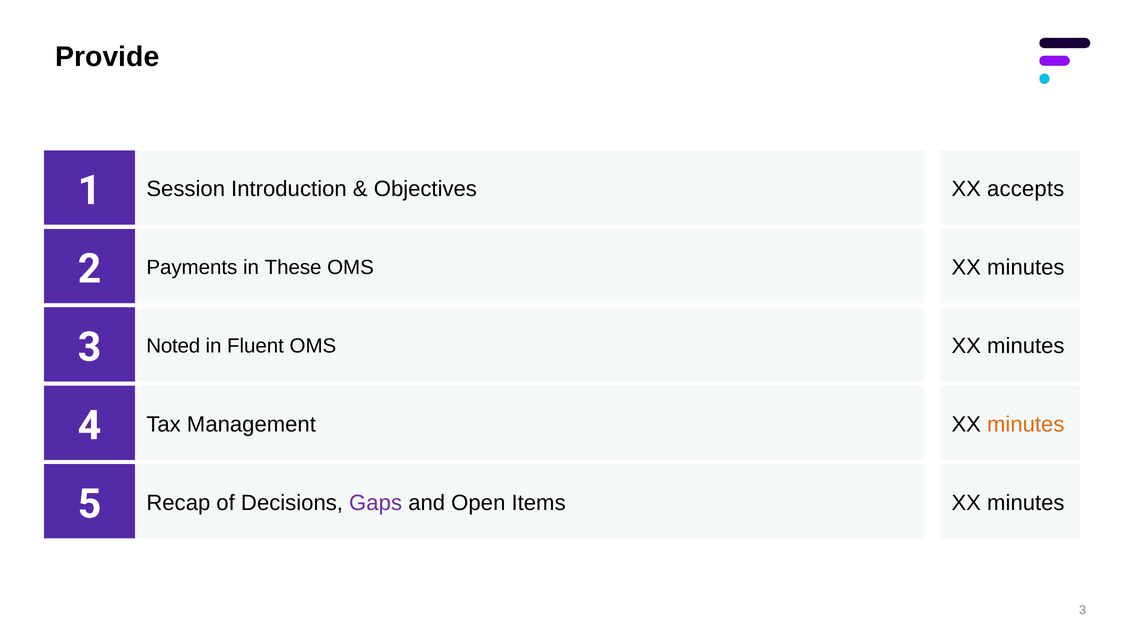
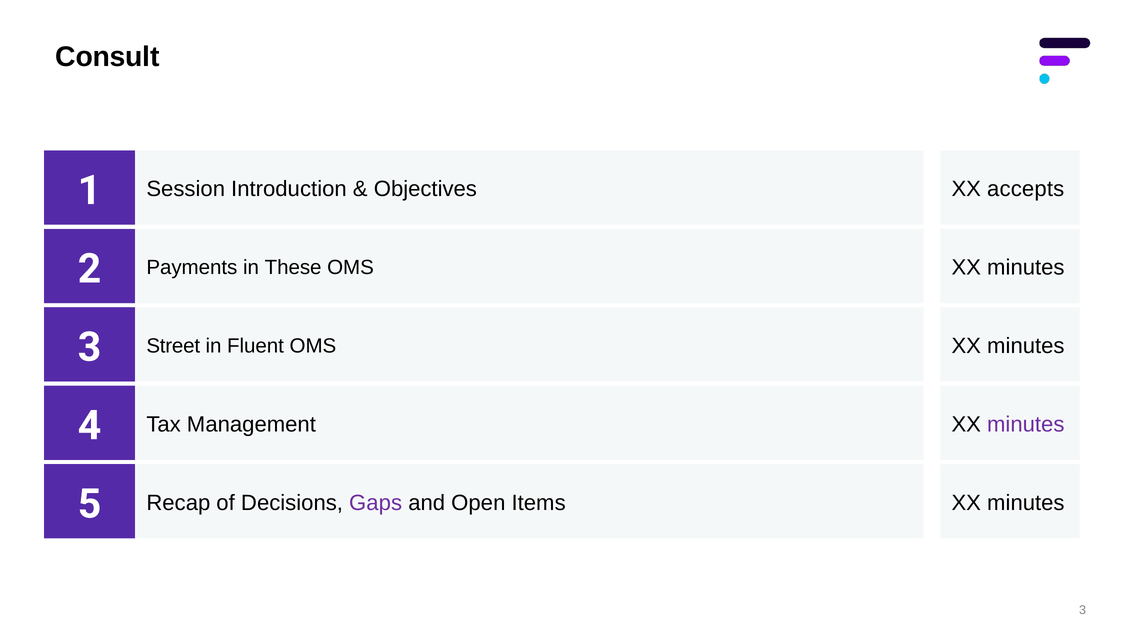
Provide: Provide -> Consult (107, 57)
Noted: Noted -> Street (173, 346)
minutes colour: orange -> purple (1026, 424)
